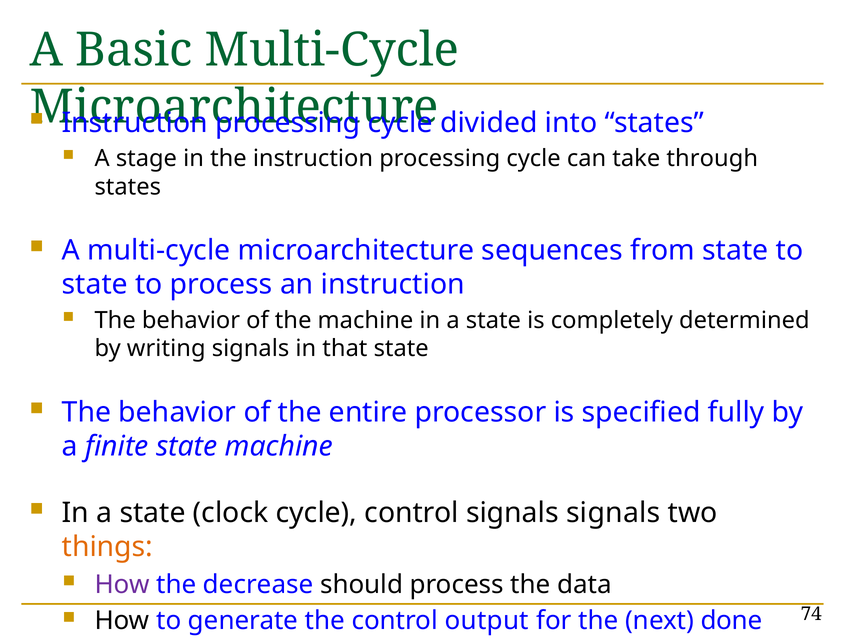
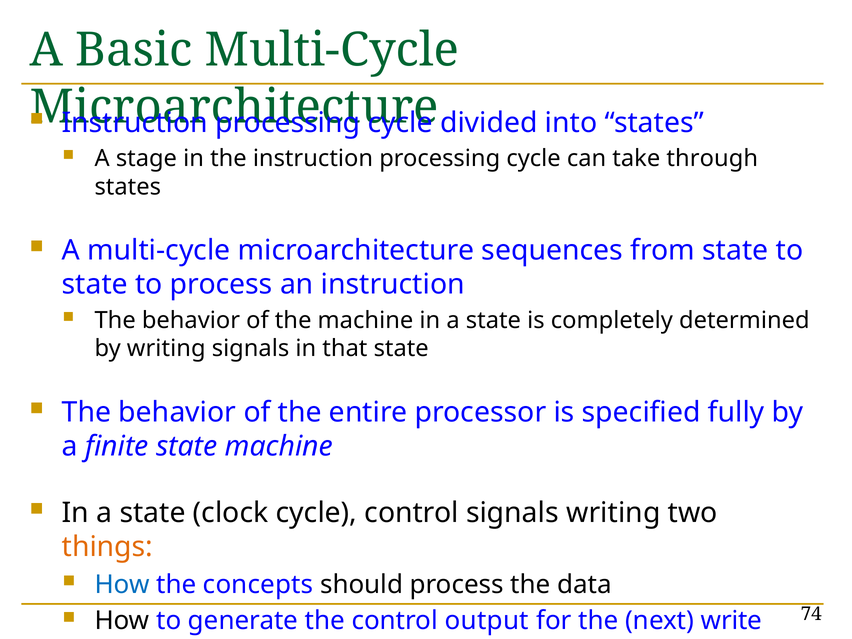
signals signals: signals -> writing (613, 513)
How colour: purple -> blue (122, 584)
decrease: decrease -> concepts (258, 584)
done: done -> write (731, 621)
